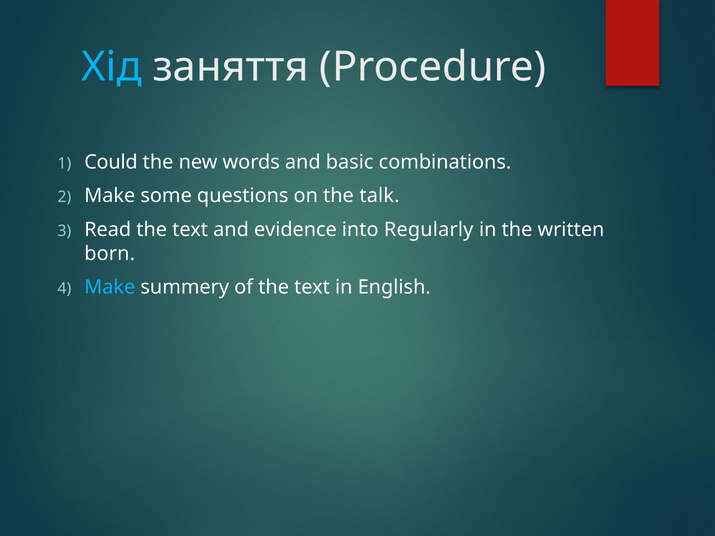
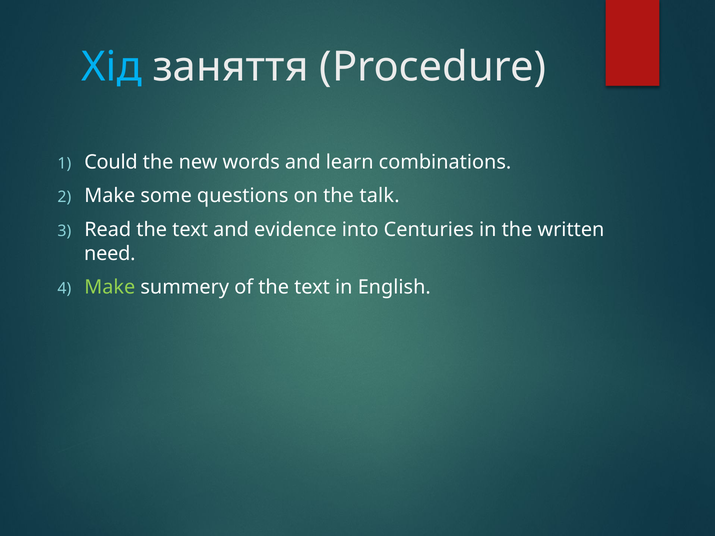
basic: basic -> learn (350, 162)
Regularly: Regularly -> Centuries (429, 230)
born: born -> need (110, 254)
Make colour: light blue -> light green (110, 287)
